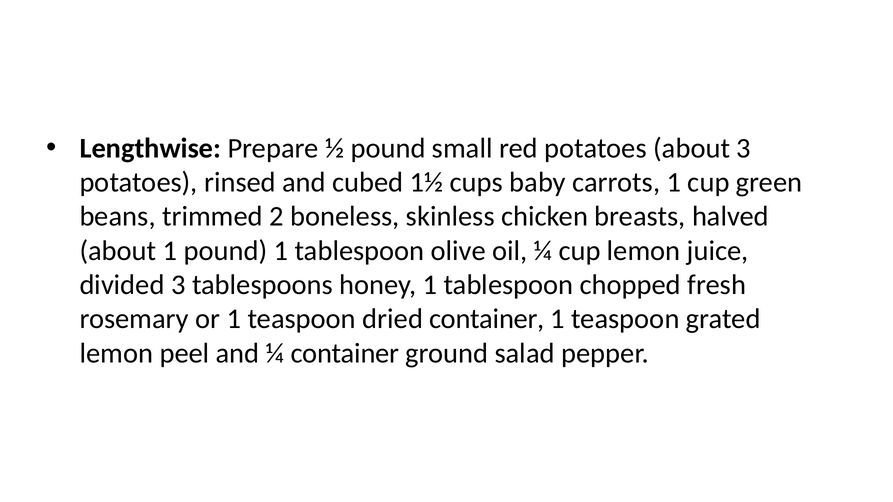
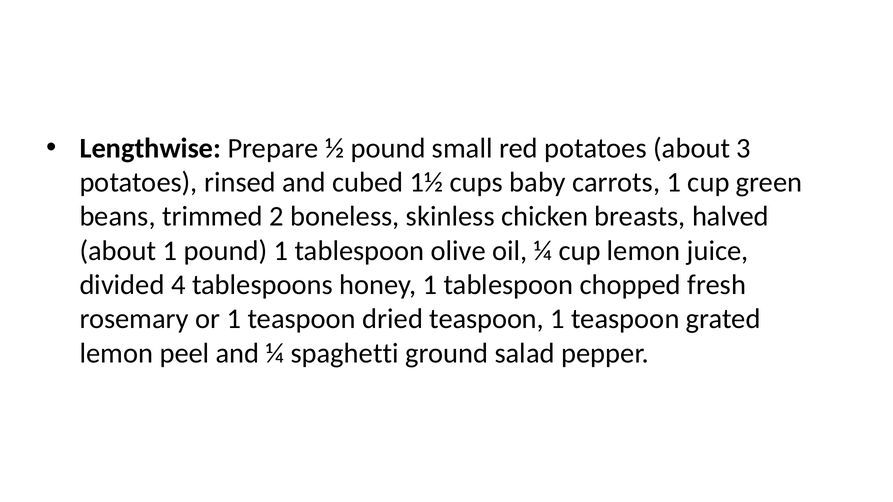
divided 3: 3 -> 4 (178, 285)
dried container: container -> teaspoon (487, 319)
¼ container: container -> spaghetti (345, 353)
